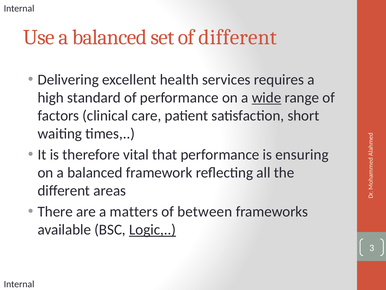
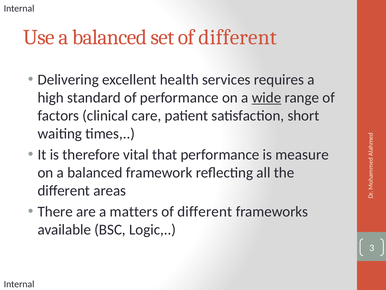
ensuring: ensuring -> measure (302, 154)
between: between -> different (205, 211)
Logic underline: present -> none (152, 229)
